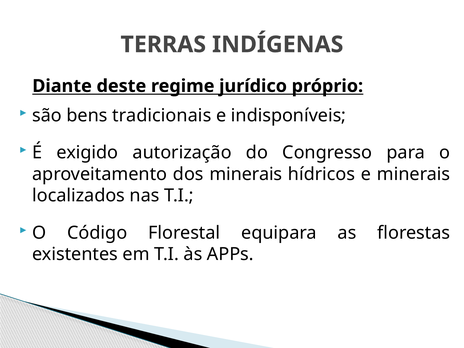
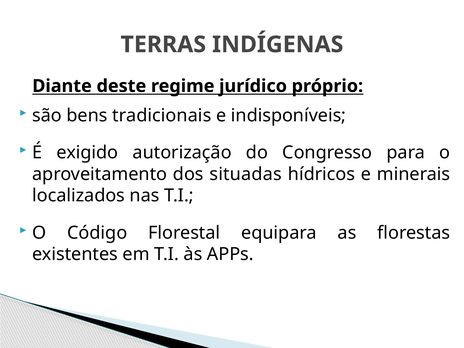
dos minerais: minerais -> situadas (246, 174)
